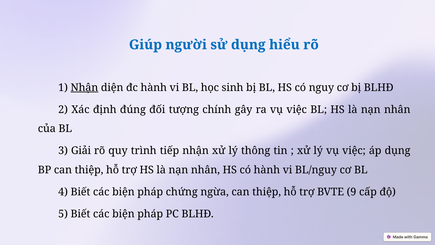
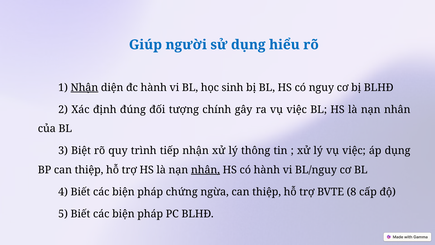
Giải: Giải -> Biệt (81, 151)
nhân underline: none -> present (205, 170)
9: 9 -> 8 (352, 192)
